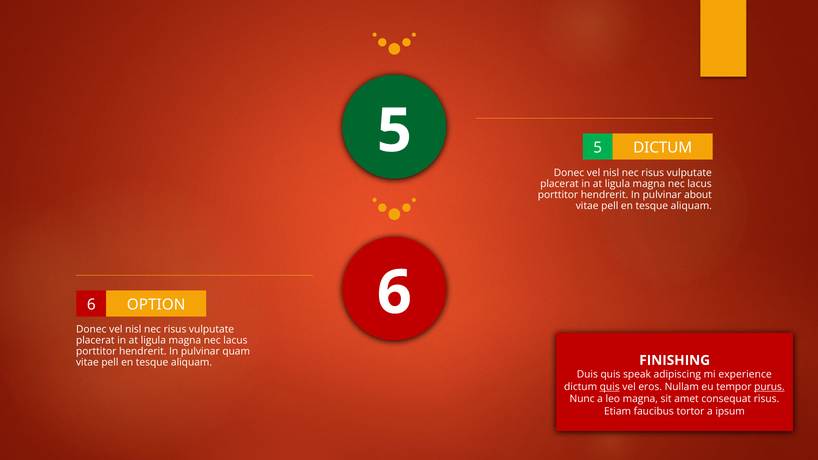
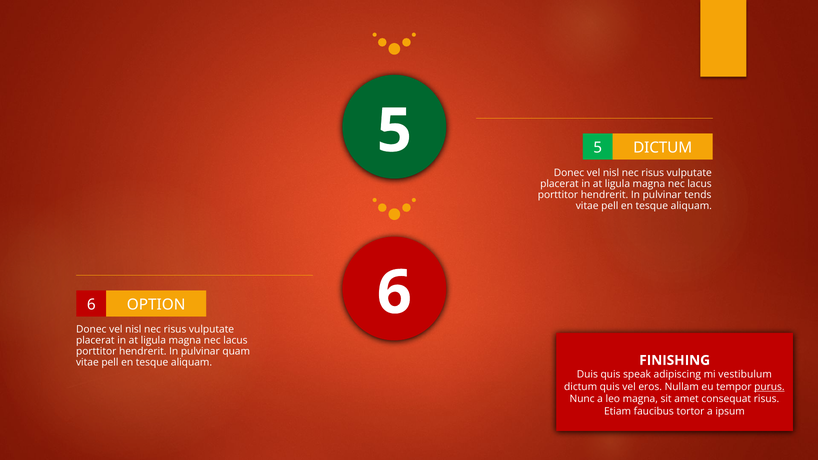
about: about -> tends (698, 195)
experience: experience -> vestibulum (745, 375)
quis underline: present -> none (610, 387)
